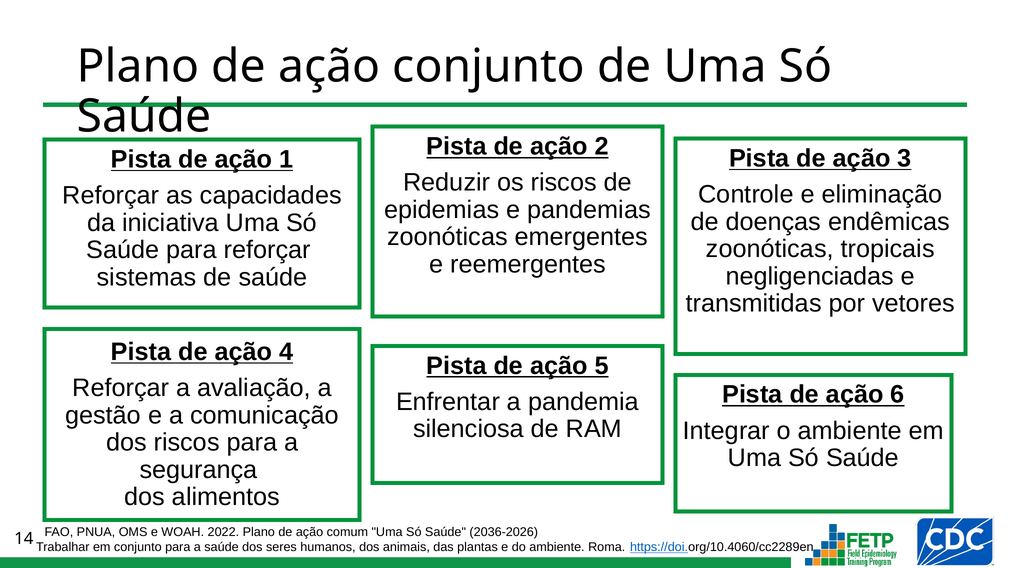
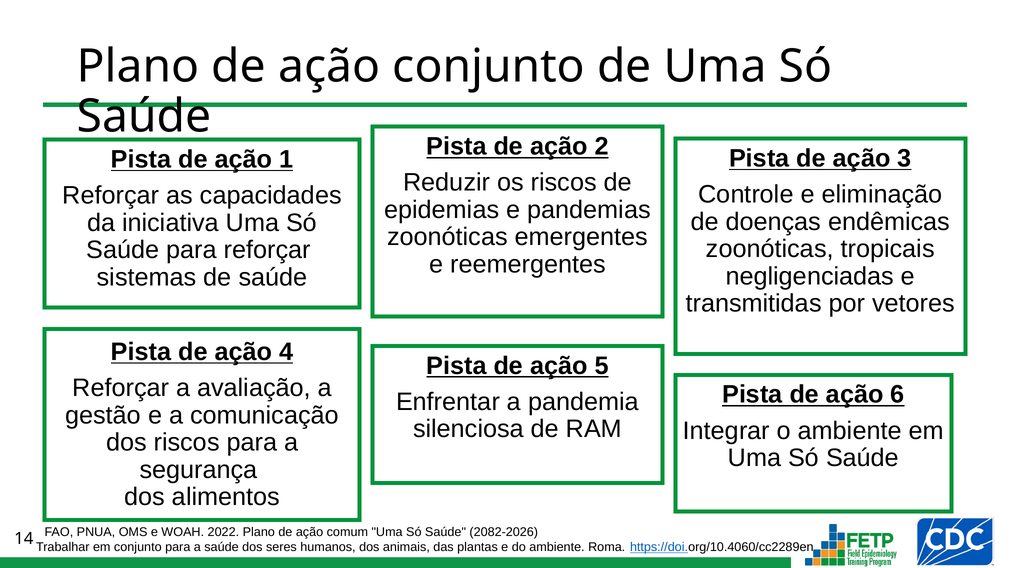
2036-2026: 2036-2026 -> 2082-2026 (504, 532)
